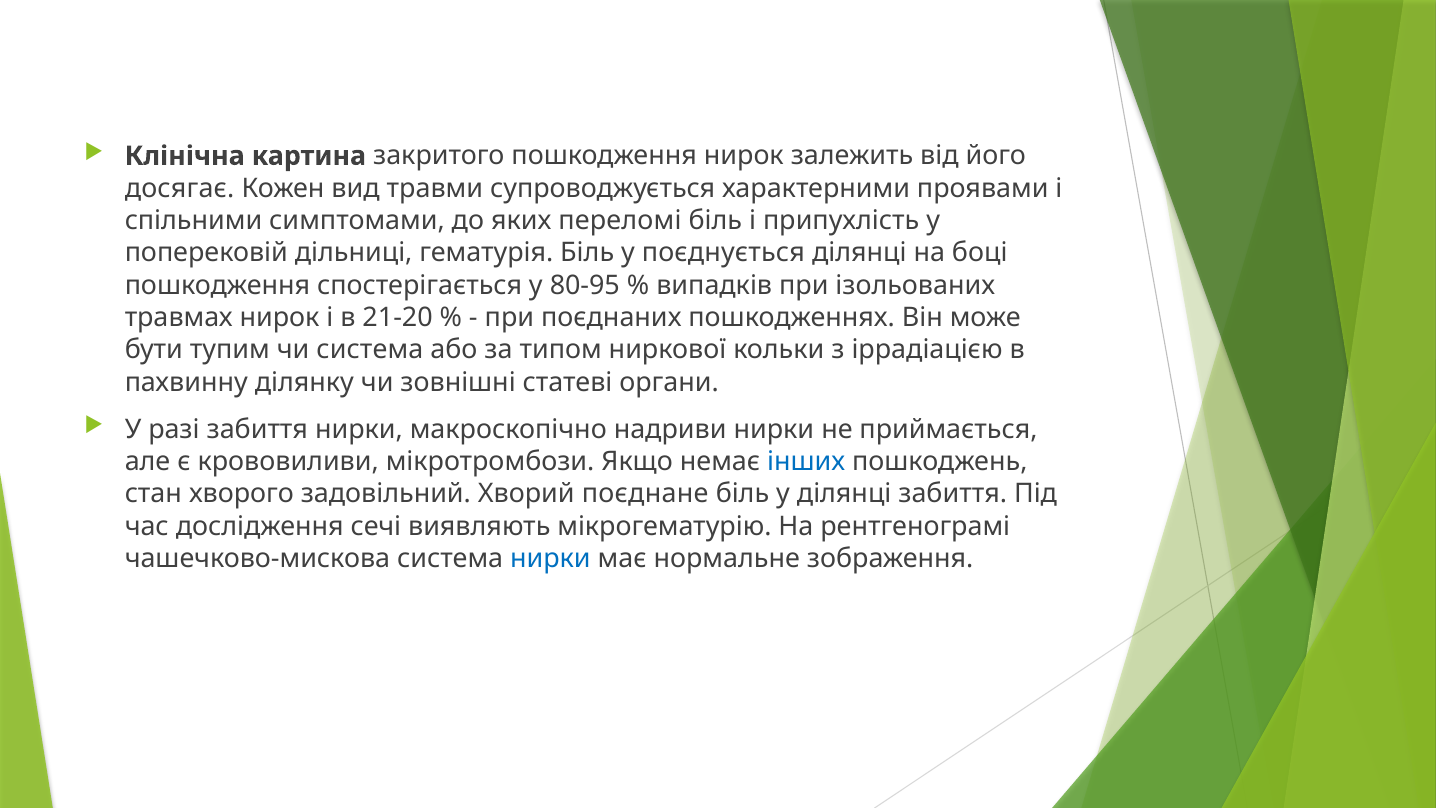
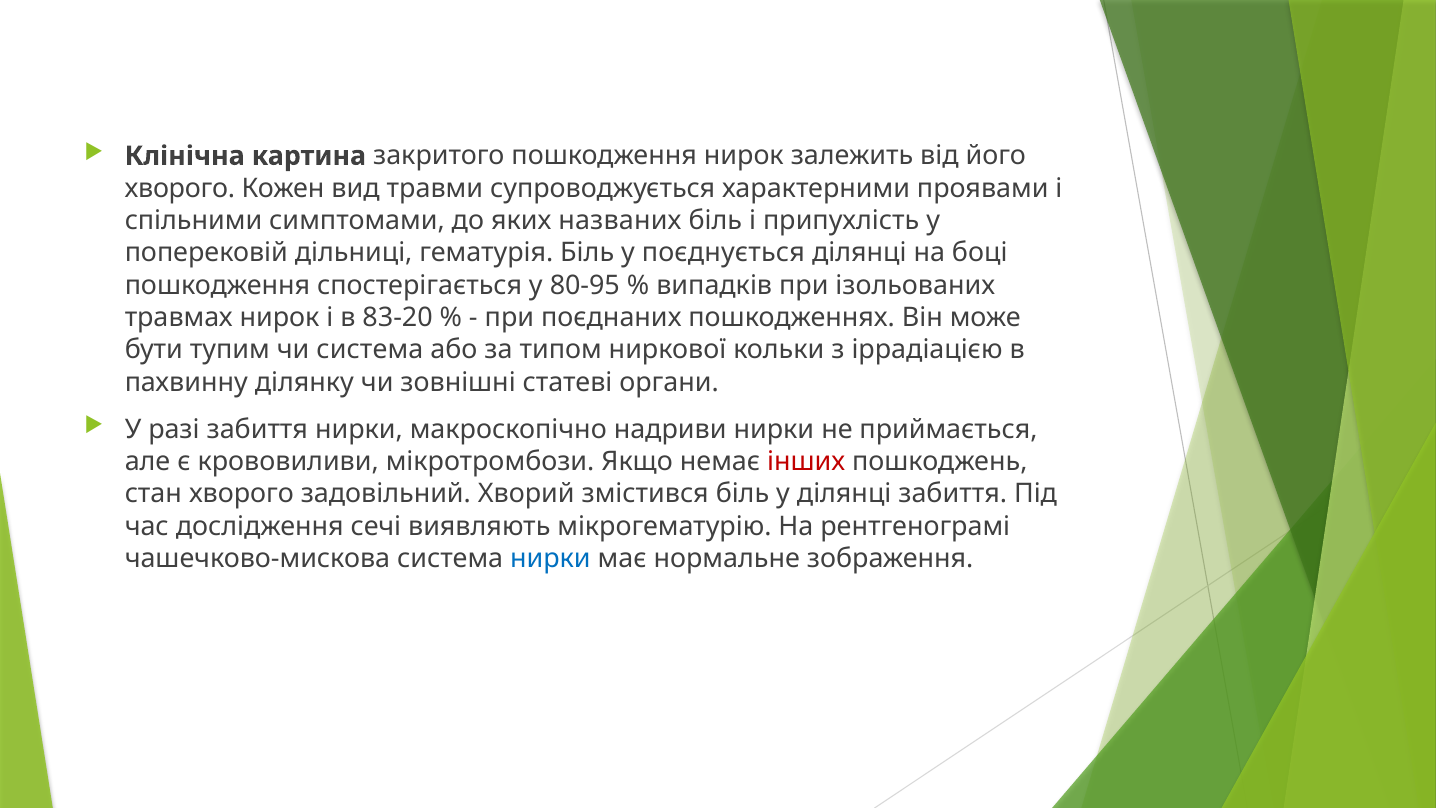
досягає: досягає -> хворого (180, 188)
переломі: переломі -> названих (620, 220)
21-20: 21-20 -> 83-20 (398, 317)
інших colour: blue -> red (806, 462)
поєднане: поєднане -> змістився (645, 494)
